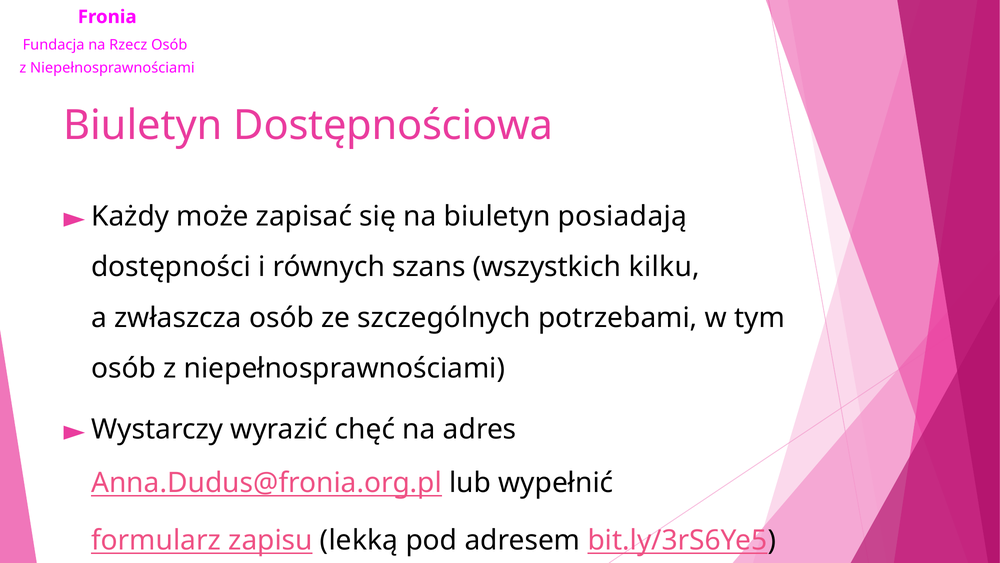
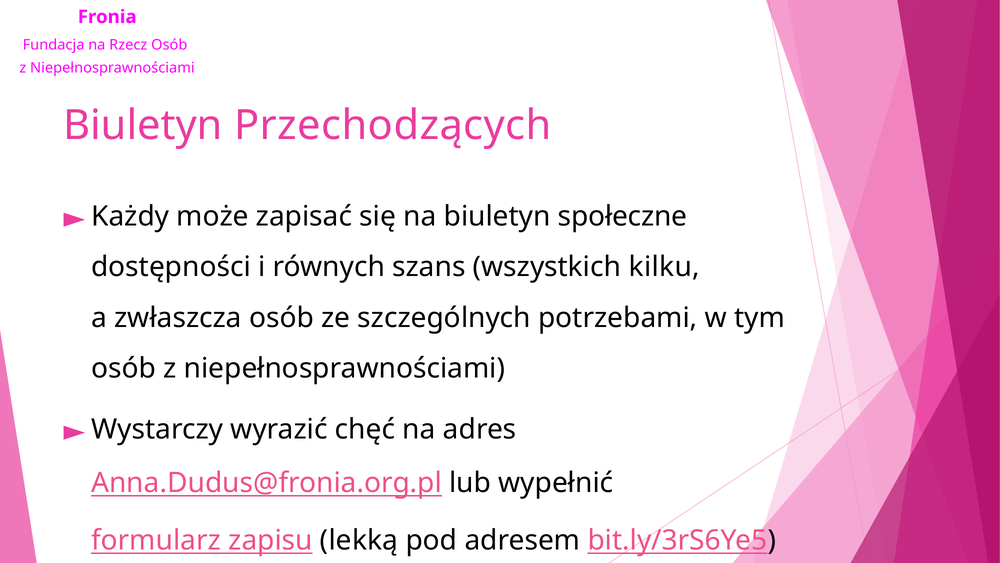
Dostępnościowa: Dostępnościowa -> Przechodzących (393, 125)
posiadają: posiadają -> społeczne (623, 216)
